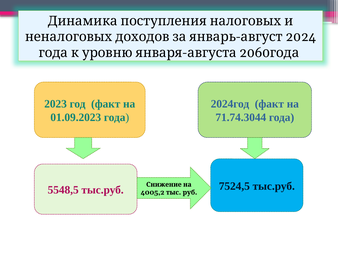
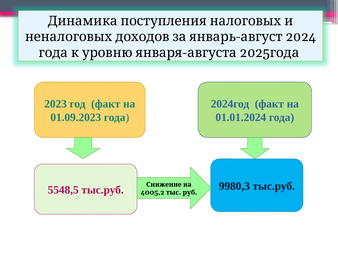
2060: 2060 -> 2025 (255, 53)
71.74.3044: 71.74.3044 -> 01.01.2024 (241, 117)
7524,5: 7524,5 -> 9980,3 (234, 186)
